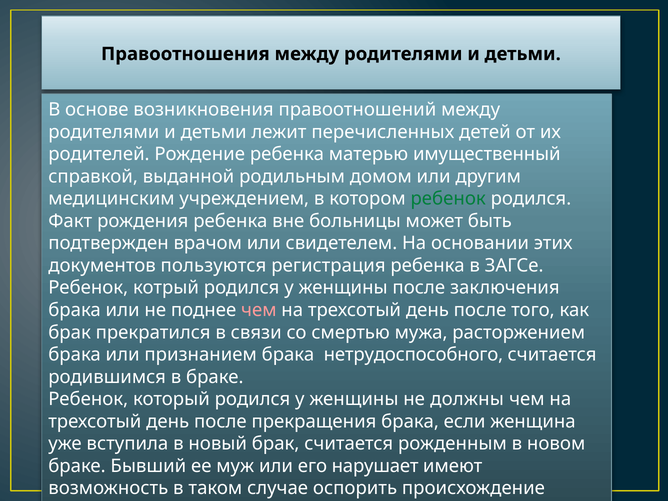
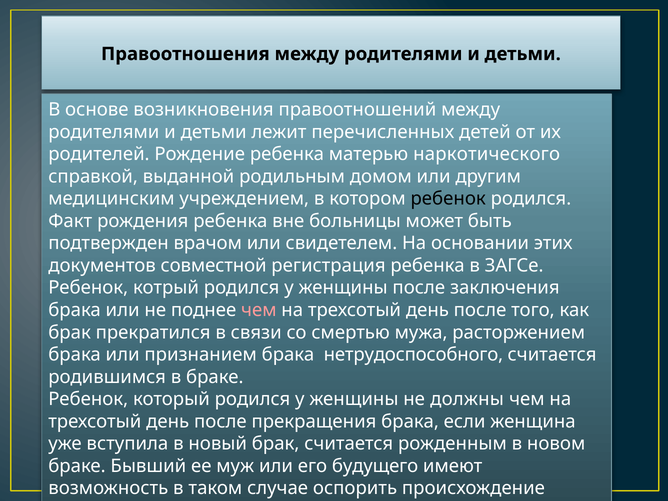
имущественный: имущественный -> наркотического (487, 154)
ребенок colour: green -> black (448, 199)
пользуются: пользуются -> совместной (214, 266)
нарушает: нарушает -> будущего (375, 466)
